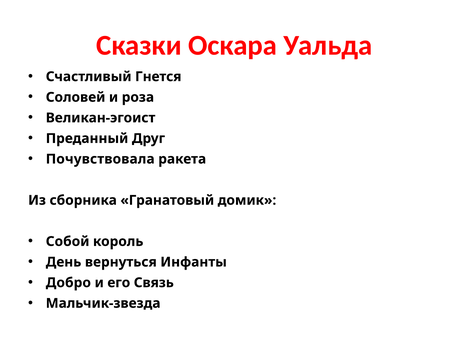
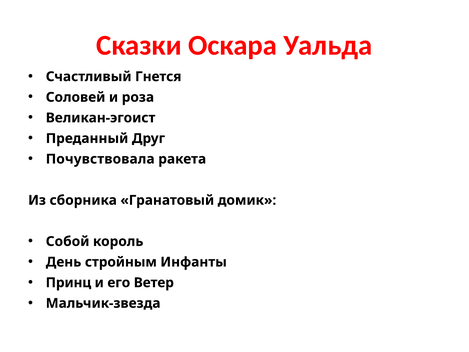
вернуться: вернуться -> стройным (121, 262)
Добро: Добро -> Принц (68, 282)
Связь: Связь -> Ветер (154, 282)
